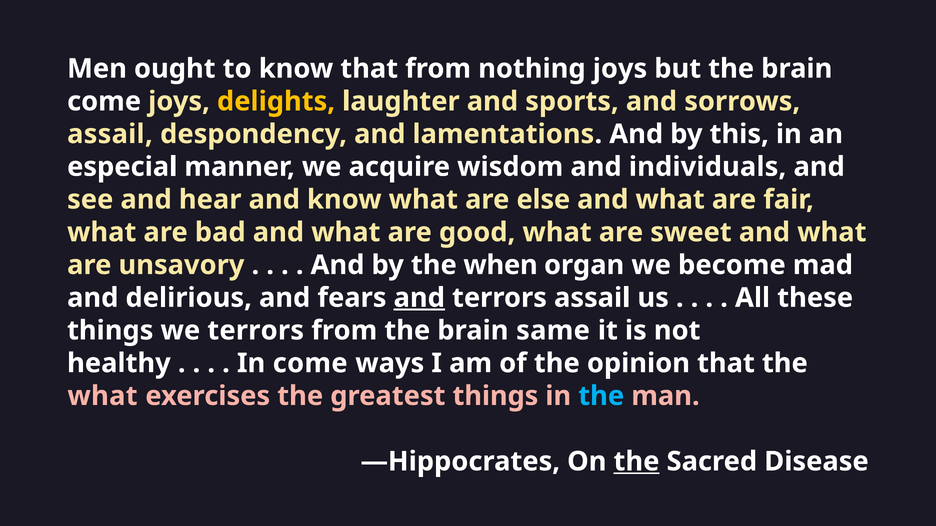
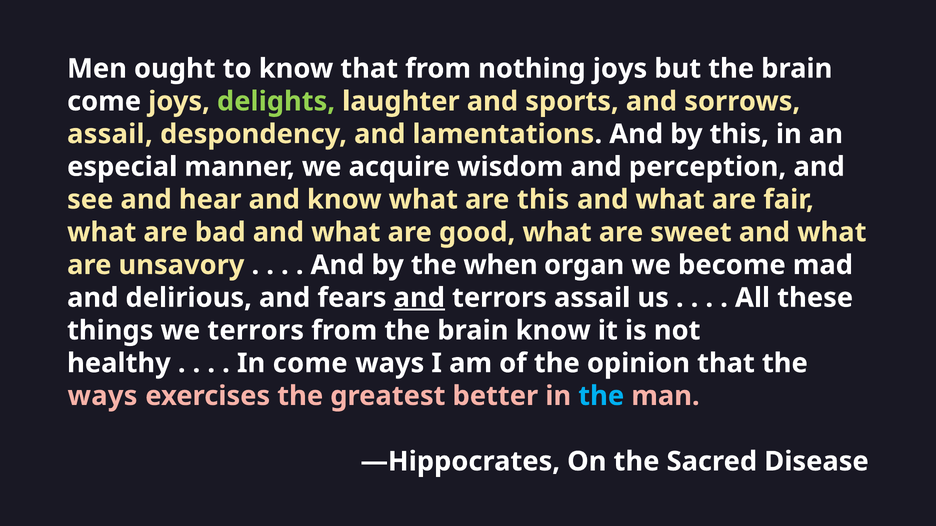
delights colour: yellow -> light green (276, 101)
individuals: individuals -> perception (708, 167)
are else: else -> this (543, 200)
brain same: same -> know (553, 331)
what: what -> ways (103, 396)
greatest things: things -> better (495, 396)
the underline: present -> none (637, 462)
